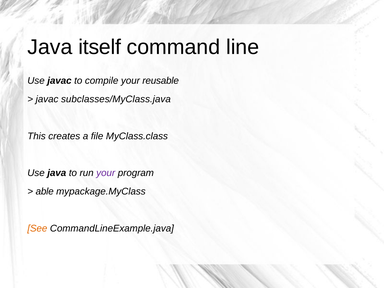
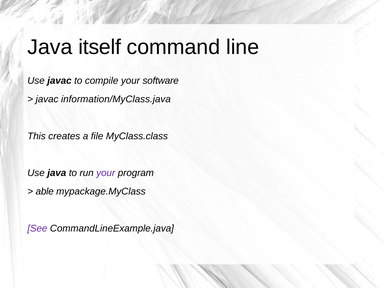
reusable: reusable -> software (161, 81)
subclasses/MyClass.java: subclasses/MyClass.java -> information/MyClass.java (116, 99)
See colour: orange -> purple (37, 228)
